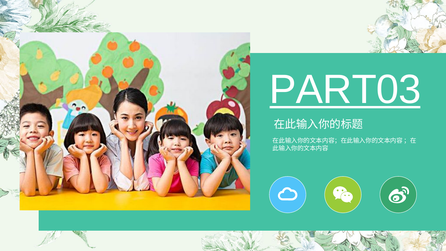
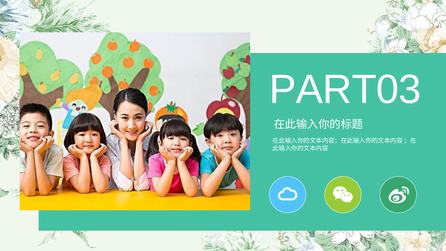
PART03 underline: present -> none (345, 90)
